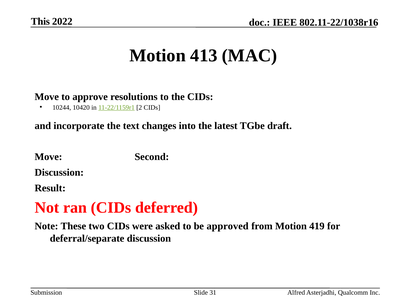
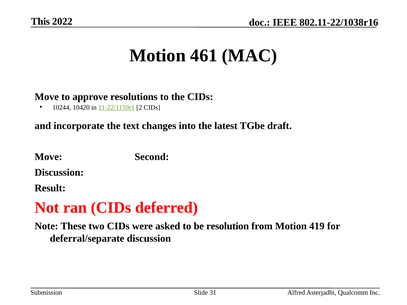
413: 413 -> 461 (204, 55)
approved: approved -> resolution (228, 226)
